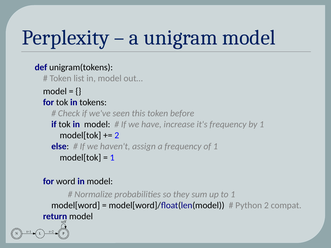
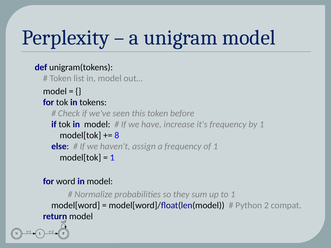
2: 2 -> 8 (117, 136)
